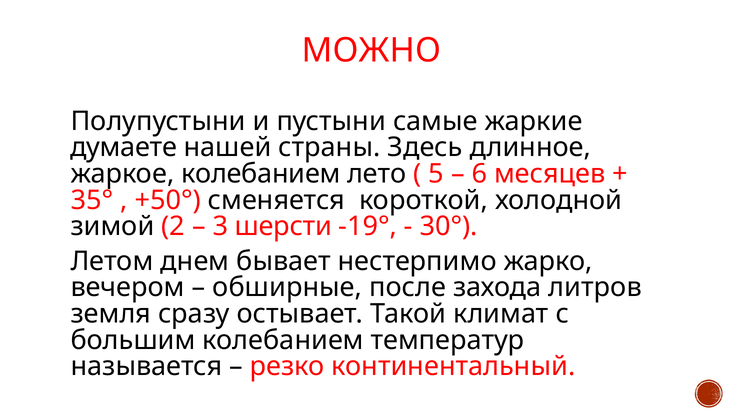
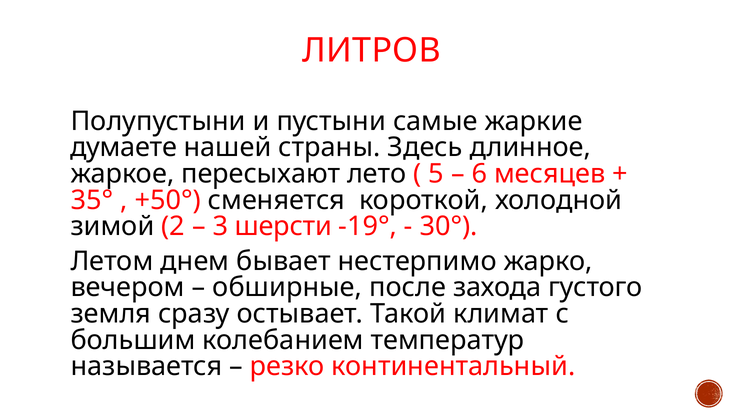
МОЖНО: МОЖНО -> ЛИТРОВ (371, 51)
жаркое колебанием: колебанием -> пересыхают (261, 174)
литров: литров -> густого (595, 287)
